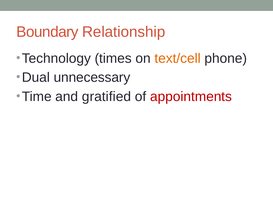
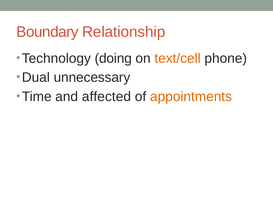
times: times -> doing (113, 58)
gratified: gratified -> affected (107, 97)
appointments colour: red -> orange (191, 97)
